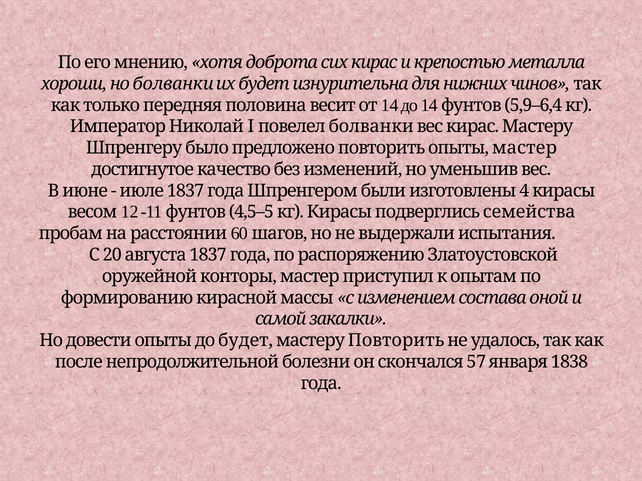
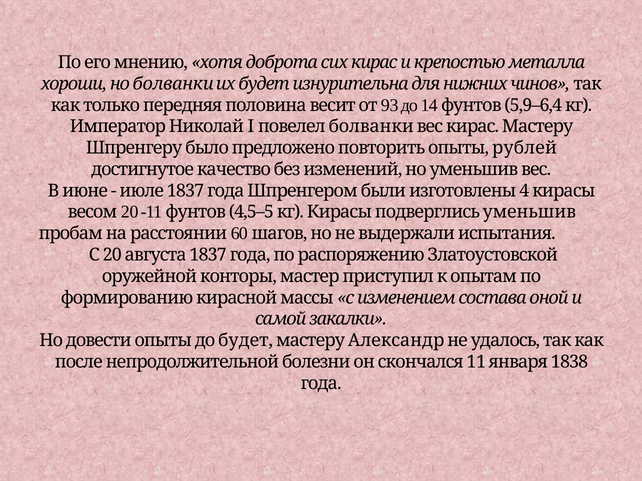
от 14: 14 -> 93 (390, 105)
опыты мастер: мастер -> рублей (524, 148)
весом 12: 12 -> 20 (130, 212)
подверглись семейства: семейства -> уменьшив (529, 212)
мастеру Повторить: Повторить -> Александр (396, 341)
57: 57 -> 11 (476, 362)
